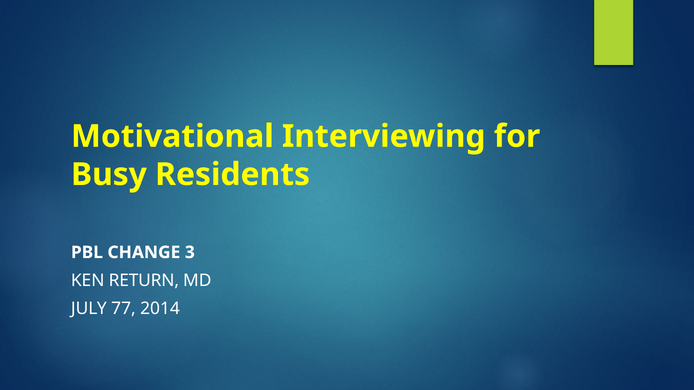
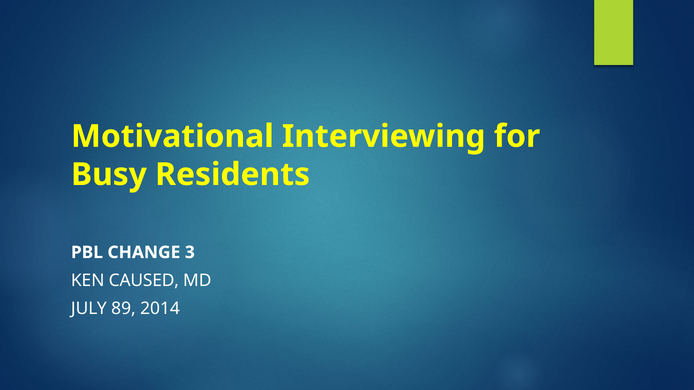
RETURN: RETURN -> CAUSED (144, 281)
77: 77 -> 89 (123, 309)
